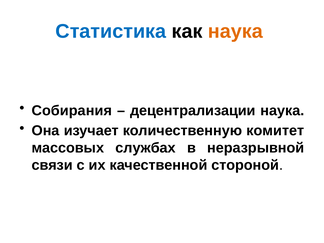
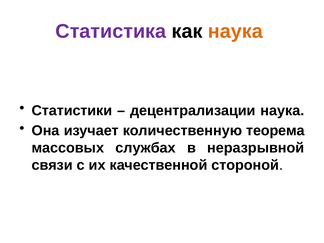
Статистика colour: blue -> purple (111, 31)
Собирания: Собирания -> Статистики (72, 111)
комитет: комитет -> теорема (275, 131)
